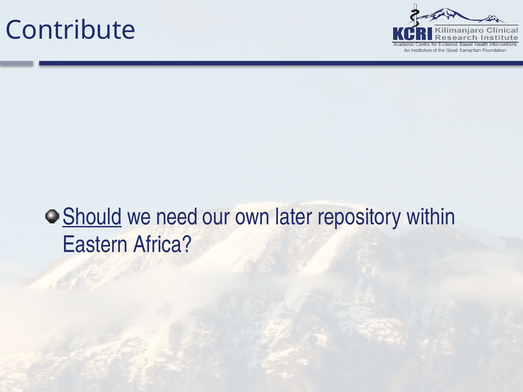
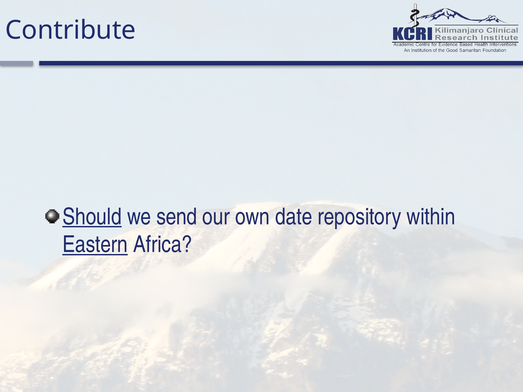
need: need -> send (177, 217)
later: later -> date (294, 217)
Eastern underline: none -> present (95, 245)
